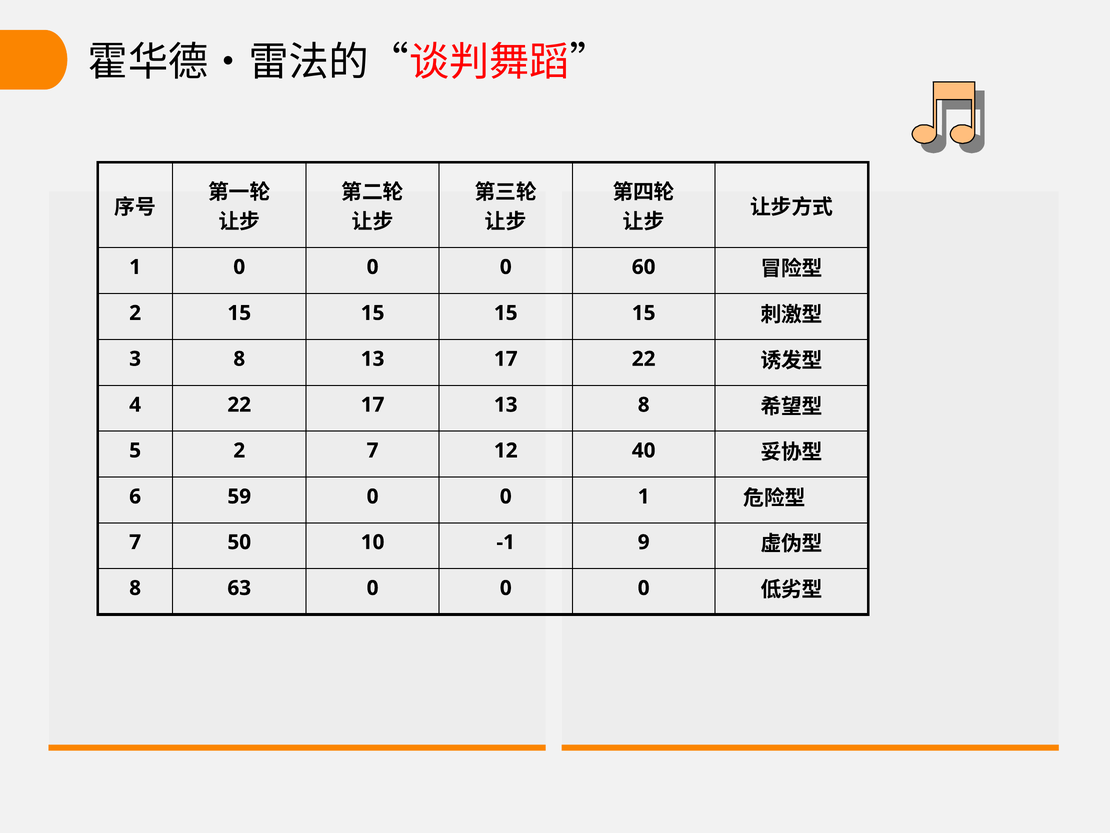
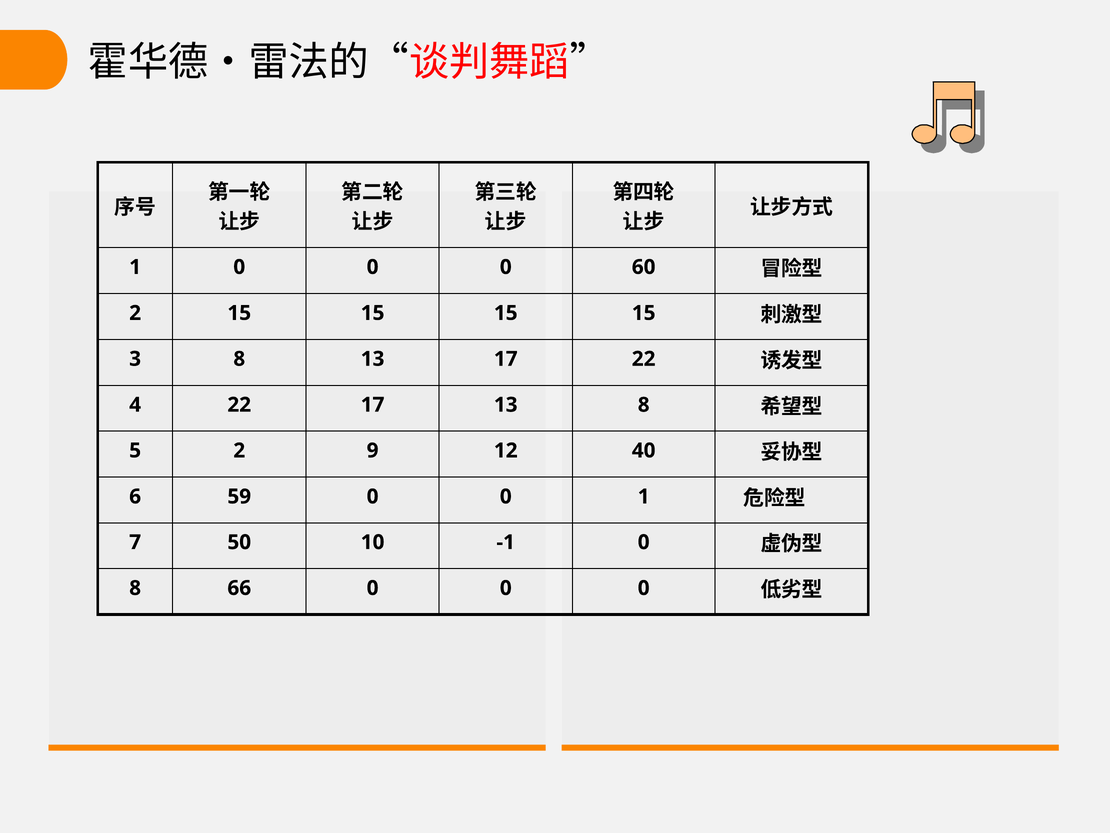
2 7: 7 -> 9 (373, 450)
-1 9: 9 -> 0 (644, 542)
63: 63 -> 66 (239, 588)
